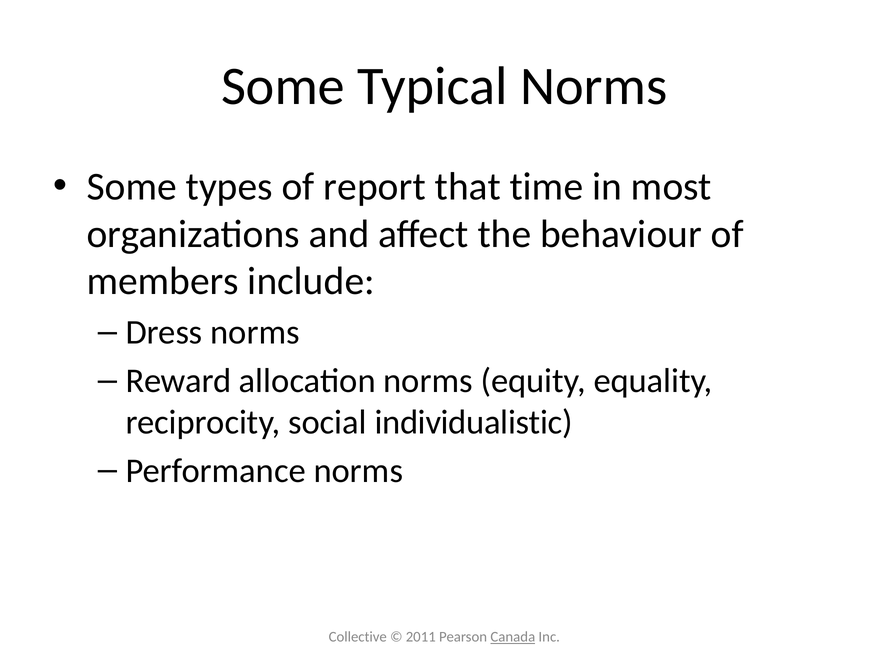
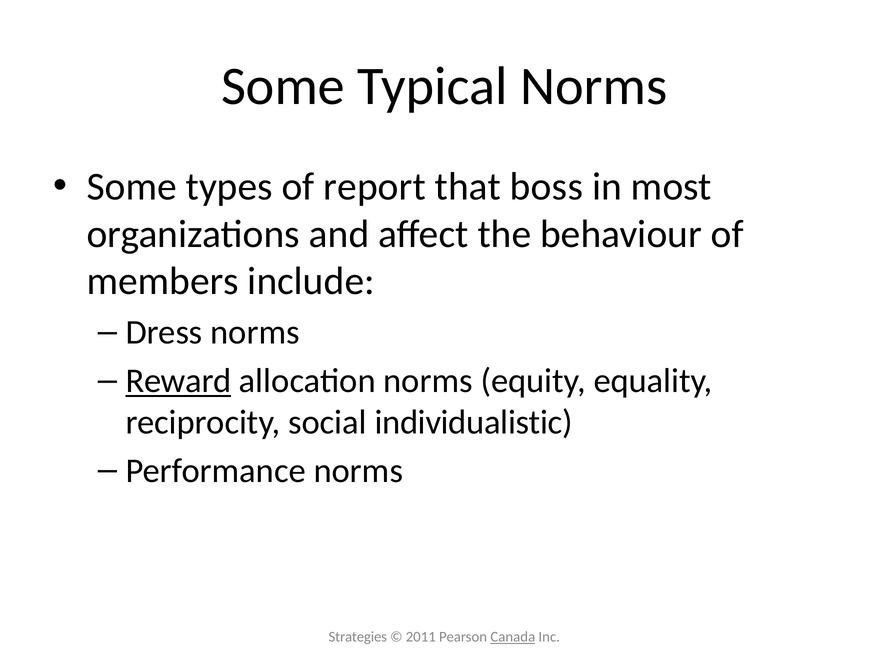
time: time -> boss (546, 186)
Reward underline: none -> present (179, 381)
Collective: Collective -> Strategies (358, 637)
